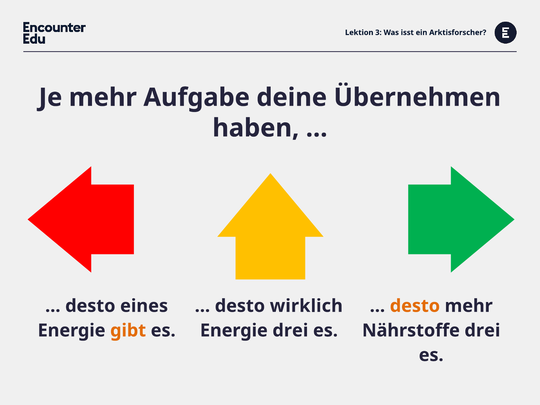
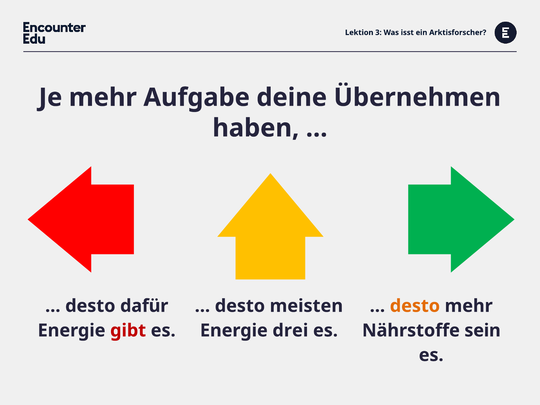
eines: eines -> dafür (144, 306)
wirklich: wirklich -> meisten (306, 306)
gibt colour: orange -> red (128, 330)
Nährstoffe drei: drei -> sein (483, 330)
